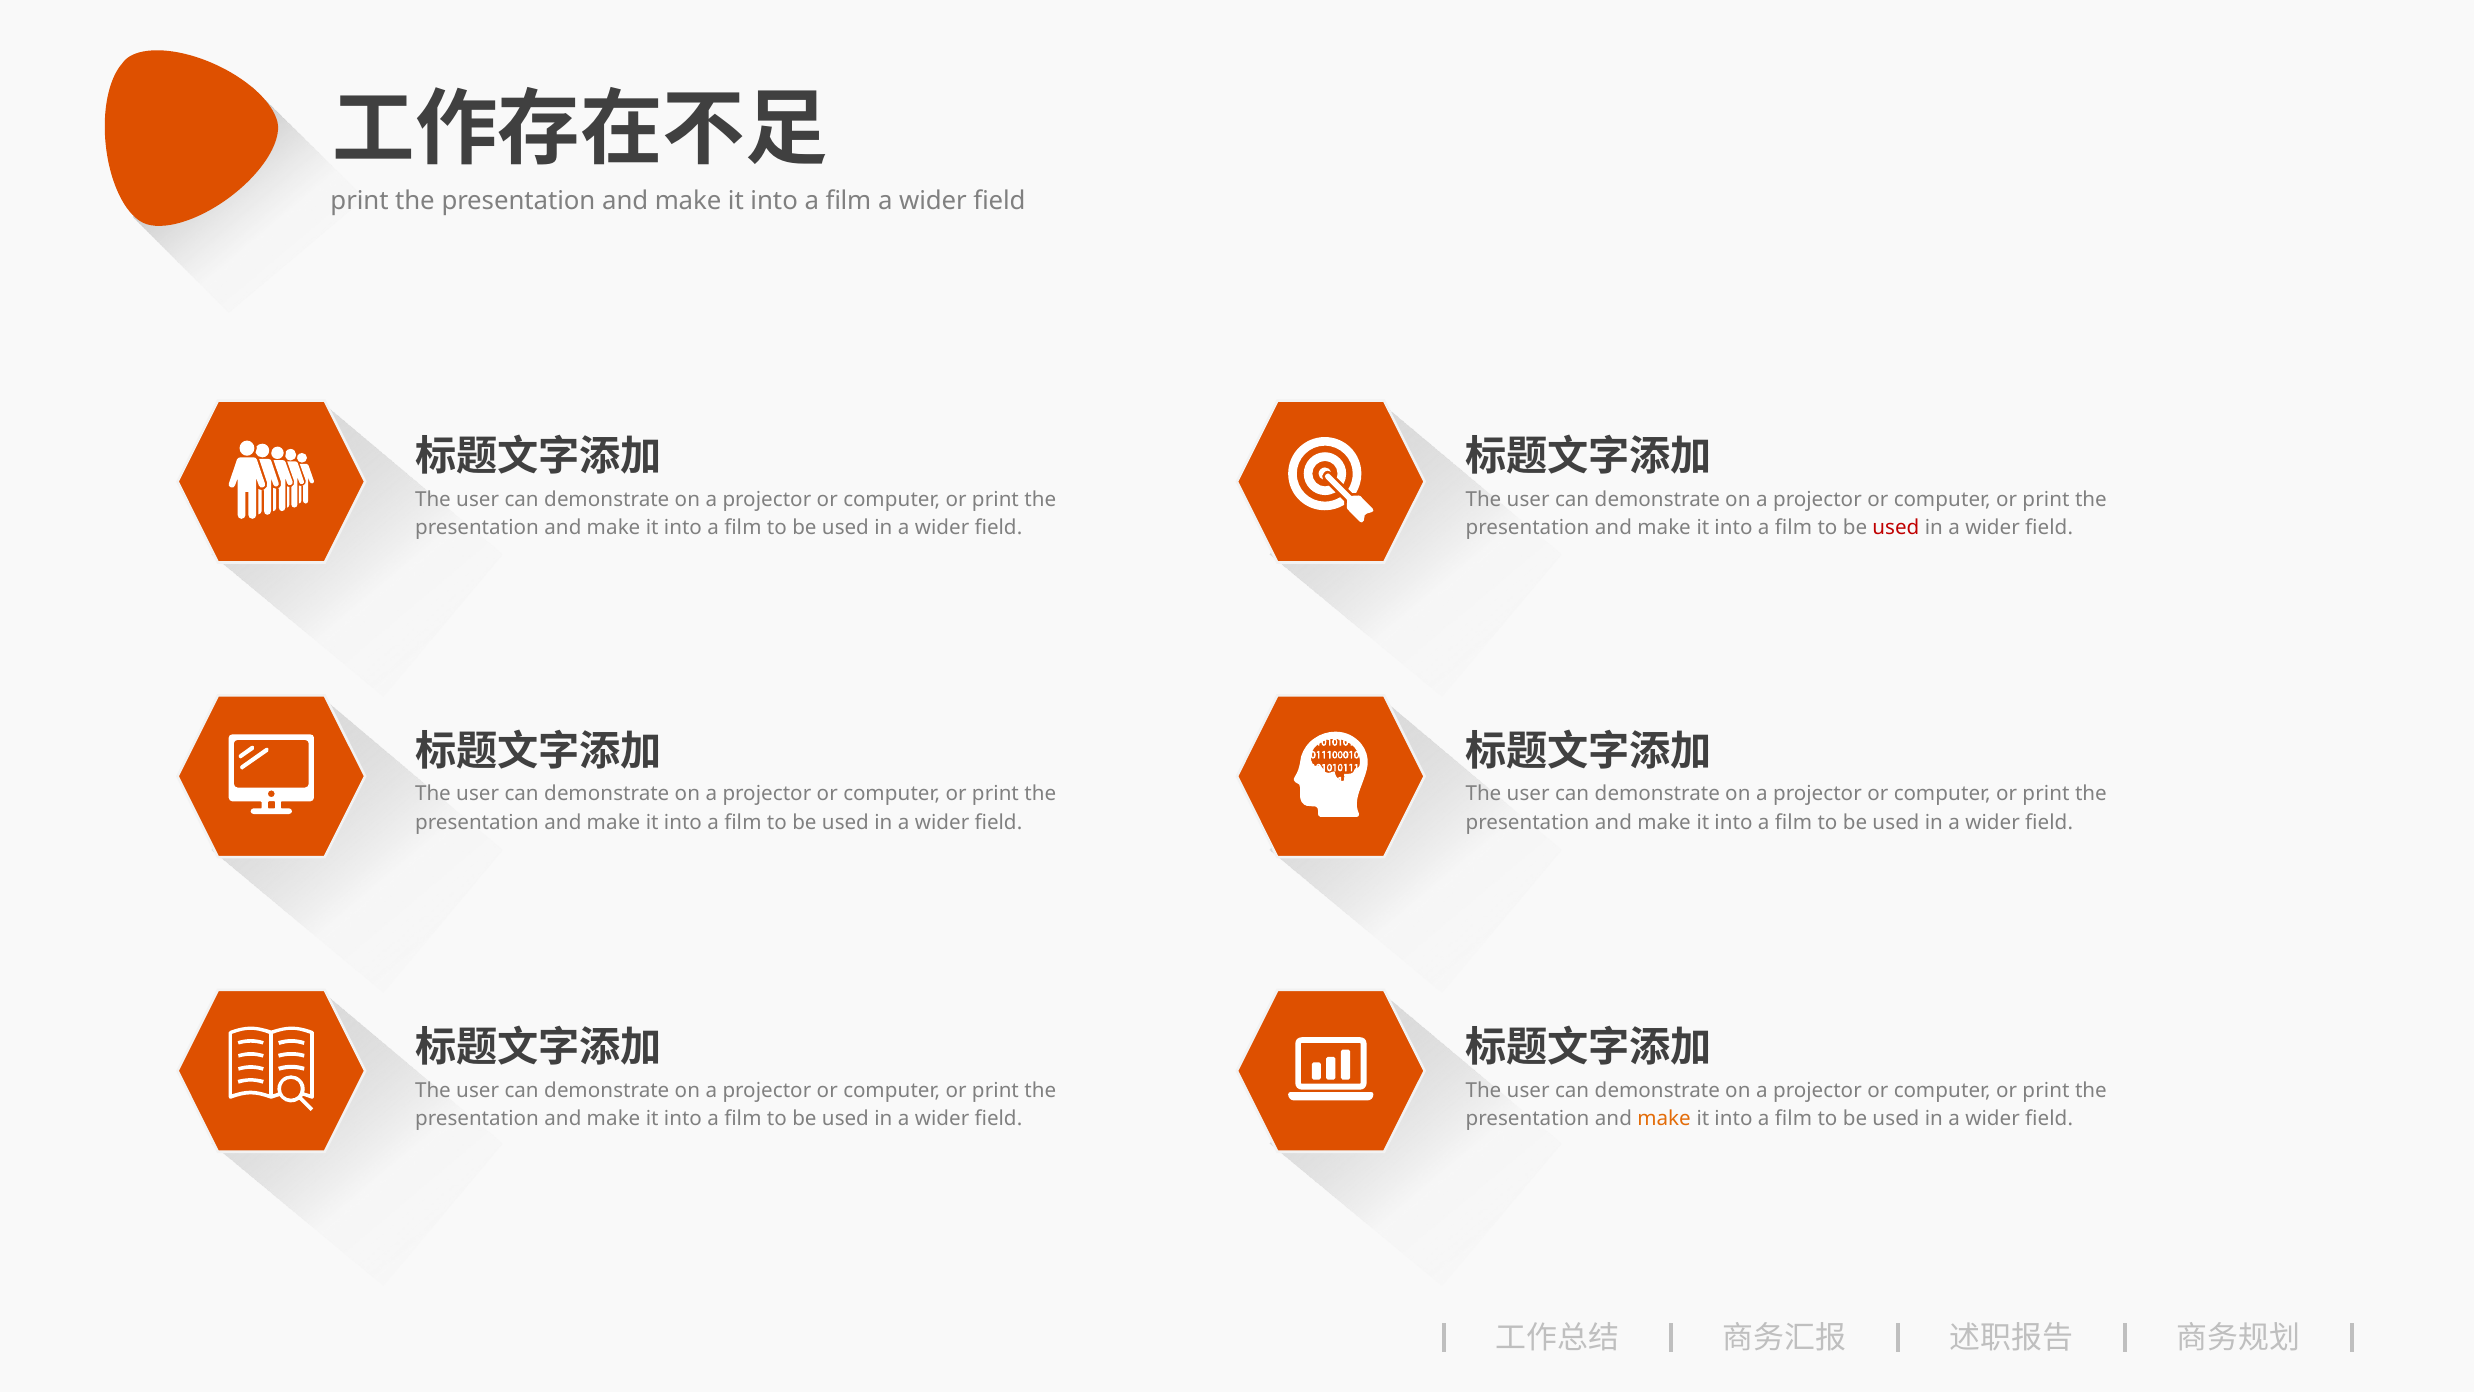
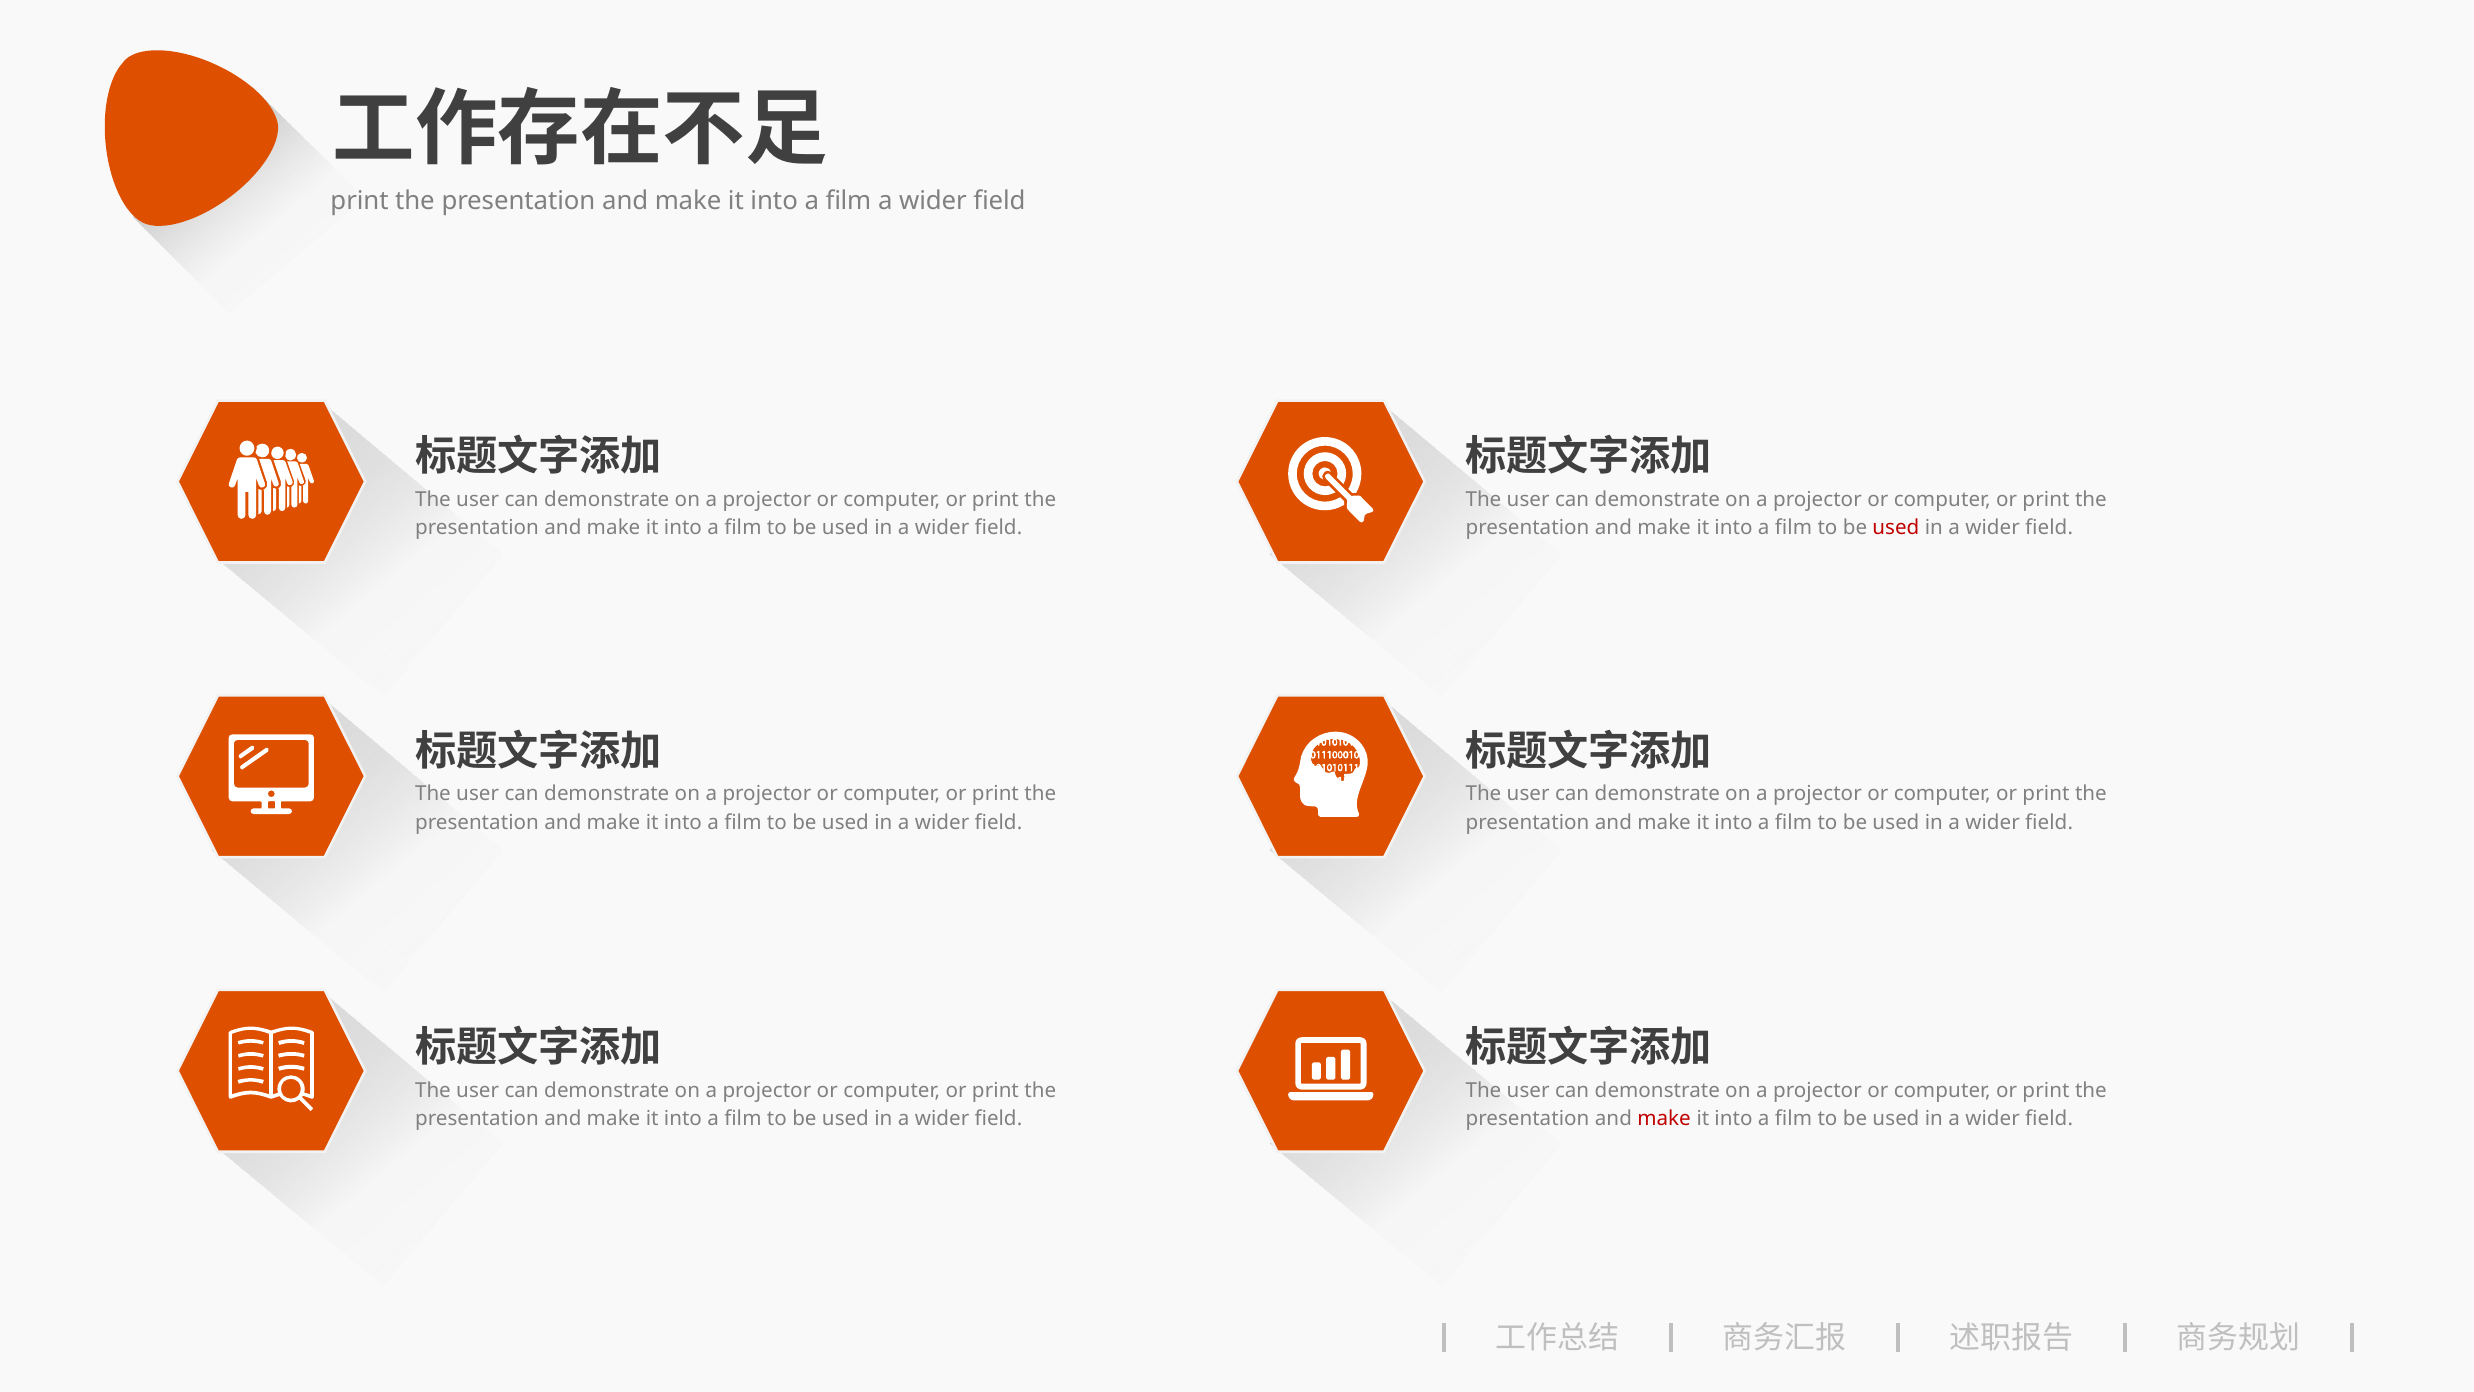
make colour: orange -> red (1664, 1118)
